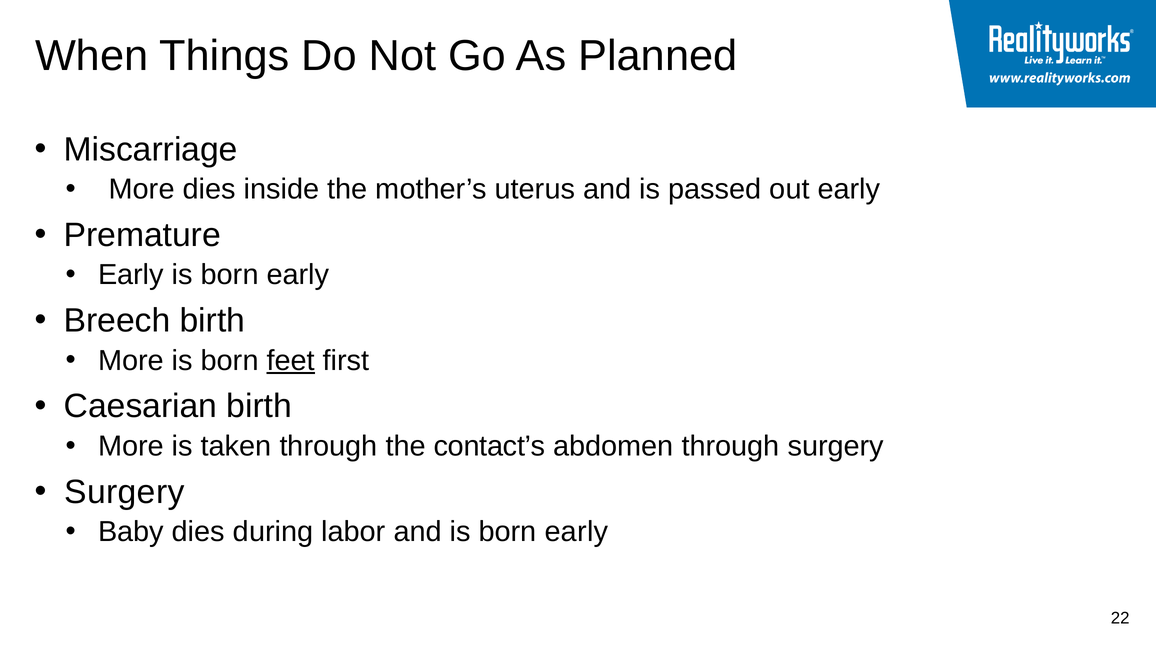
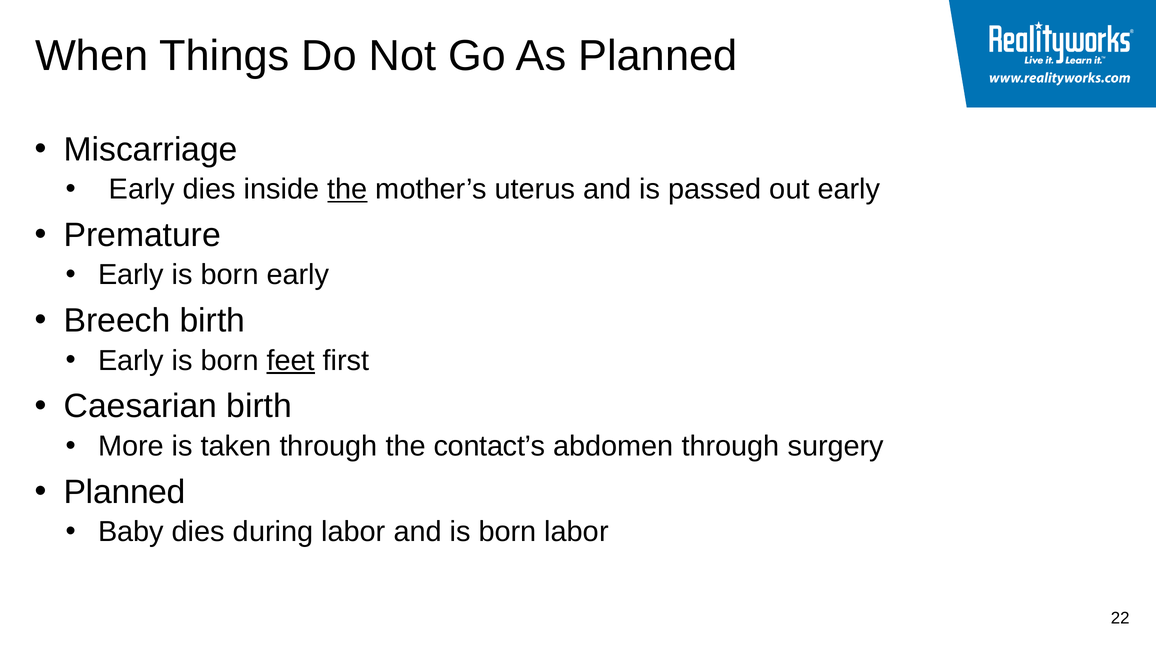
More: More -> Early (142, 189)
the underline: none -> present (347, 189)
More: More -> Early (131, 361)
Surgery: Surgery -> Planned (125, 492)
and is born early: early -> labor (577, 532)
